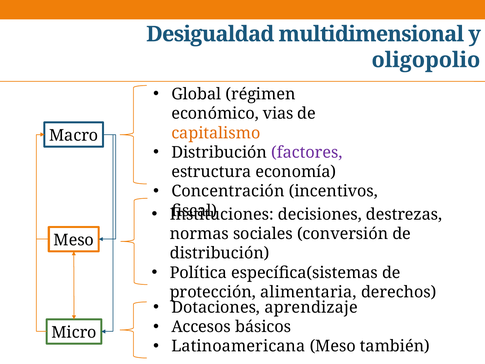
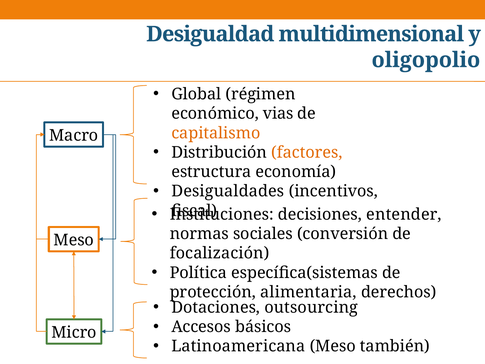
factores colour: purple -> orange (307, 152)
Concentración: Concentración -> Desigualdades (228, 191)
destrezas: destrezas -> entender (404, 214)
distribución: distribución -> focalización (220, 253)
aprendizaje: aprendizaje -> outsourcing (311, 307)
